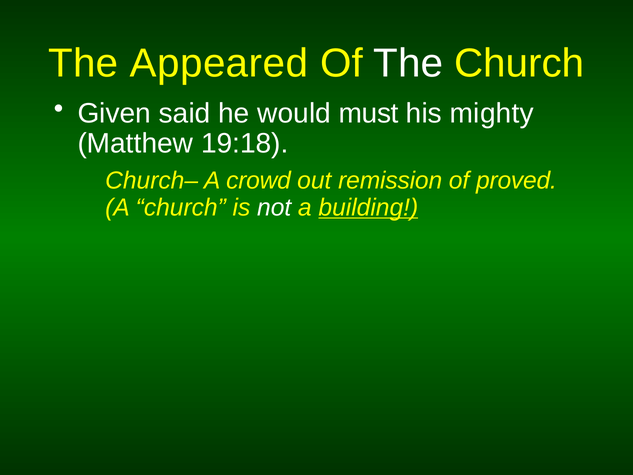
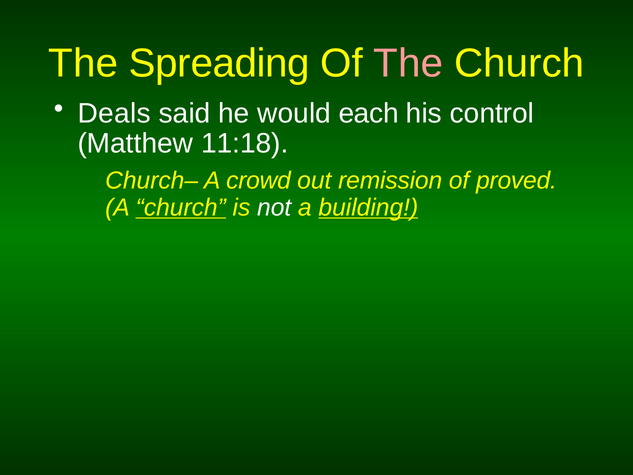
Appeared: Appeared -> Spreading (219, 63)
The colour: white -> pink (408, 63)
Given: Given -> Deals (114, 113)
must: must -> each (369, 113)
mighty: mighty -> control (492, 113)
19:18: 19:18 -> 11:18 (245, 144)
church underline: none -> present (181, 207)
